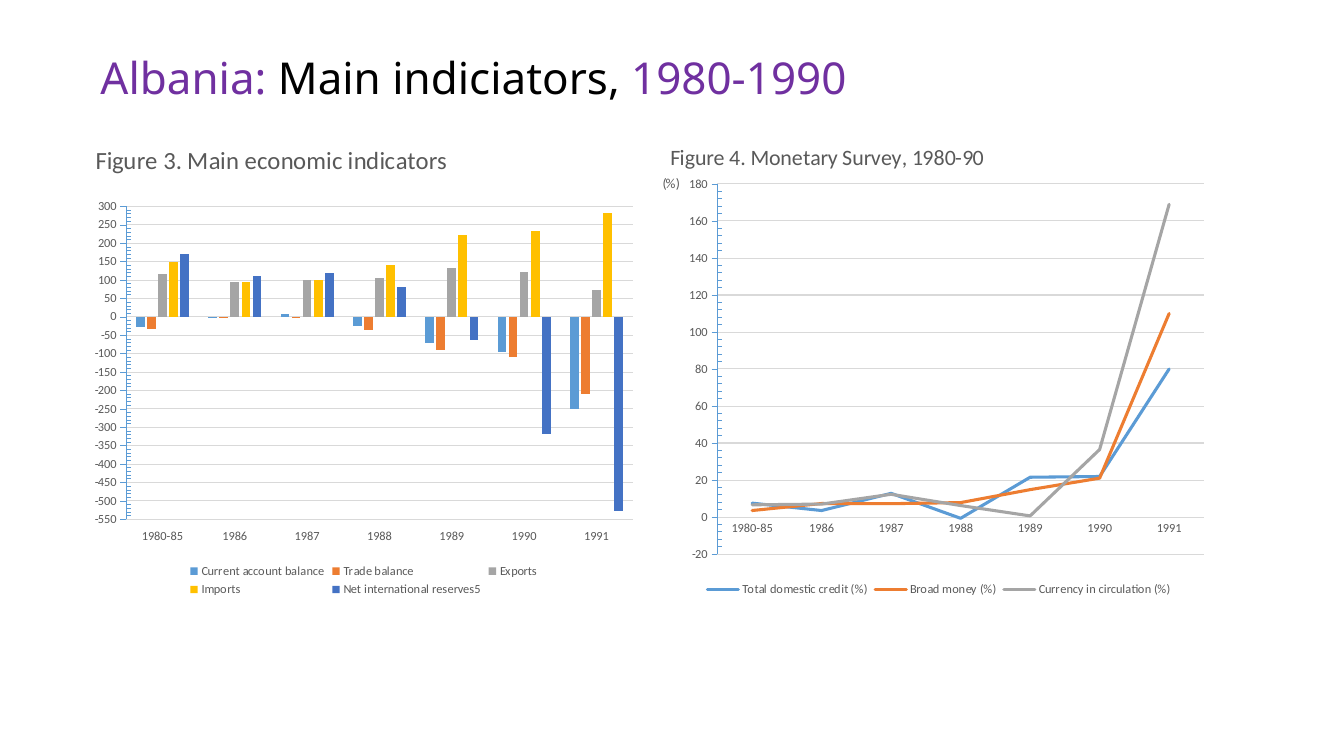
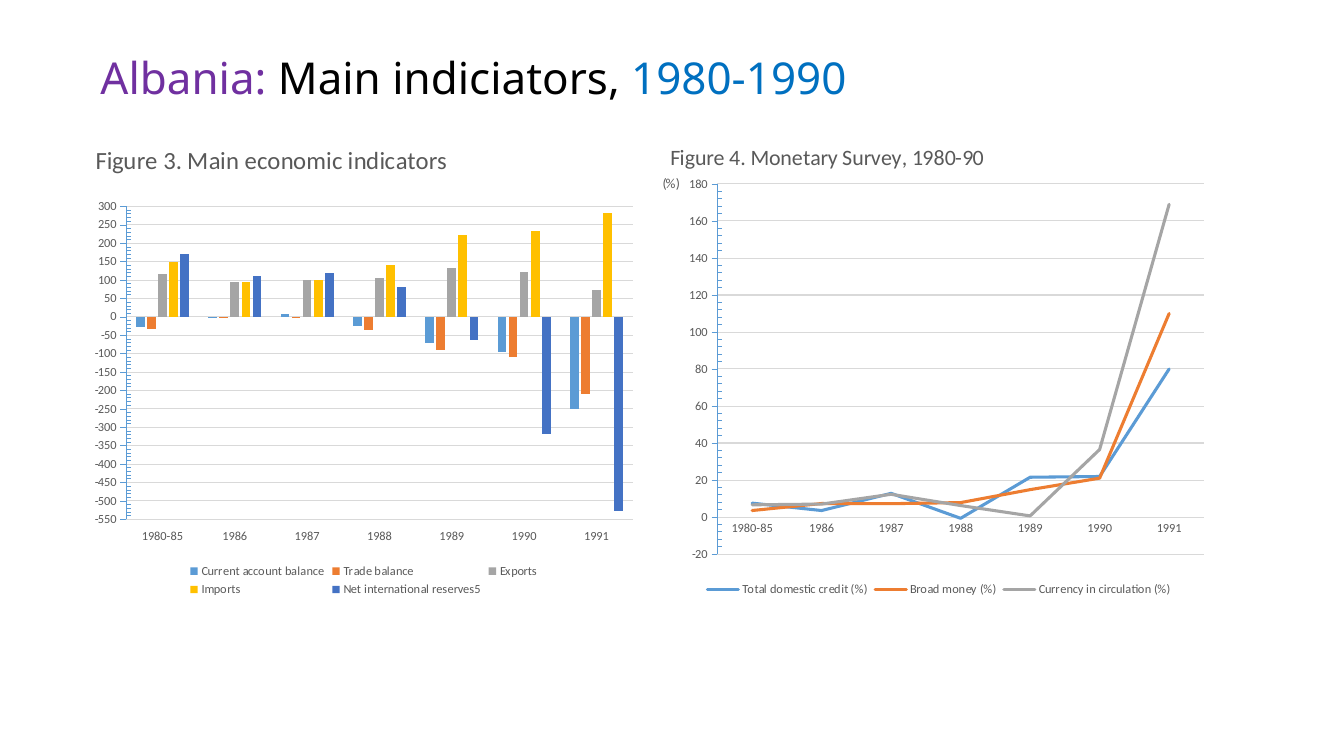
1980-1990 colour: purple -> blue (739, 80)
